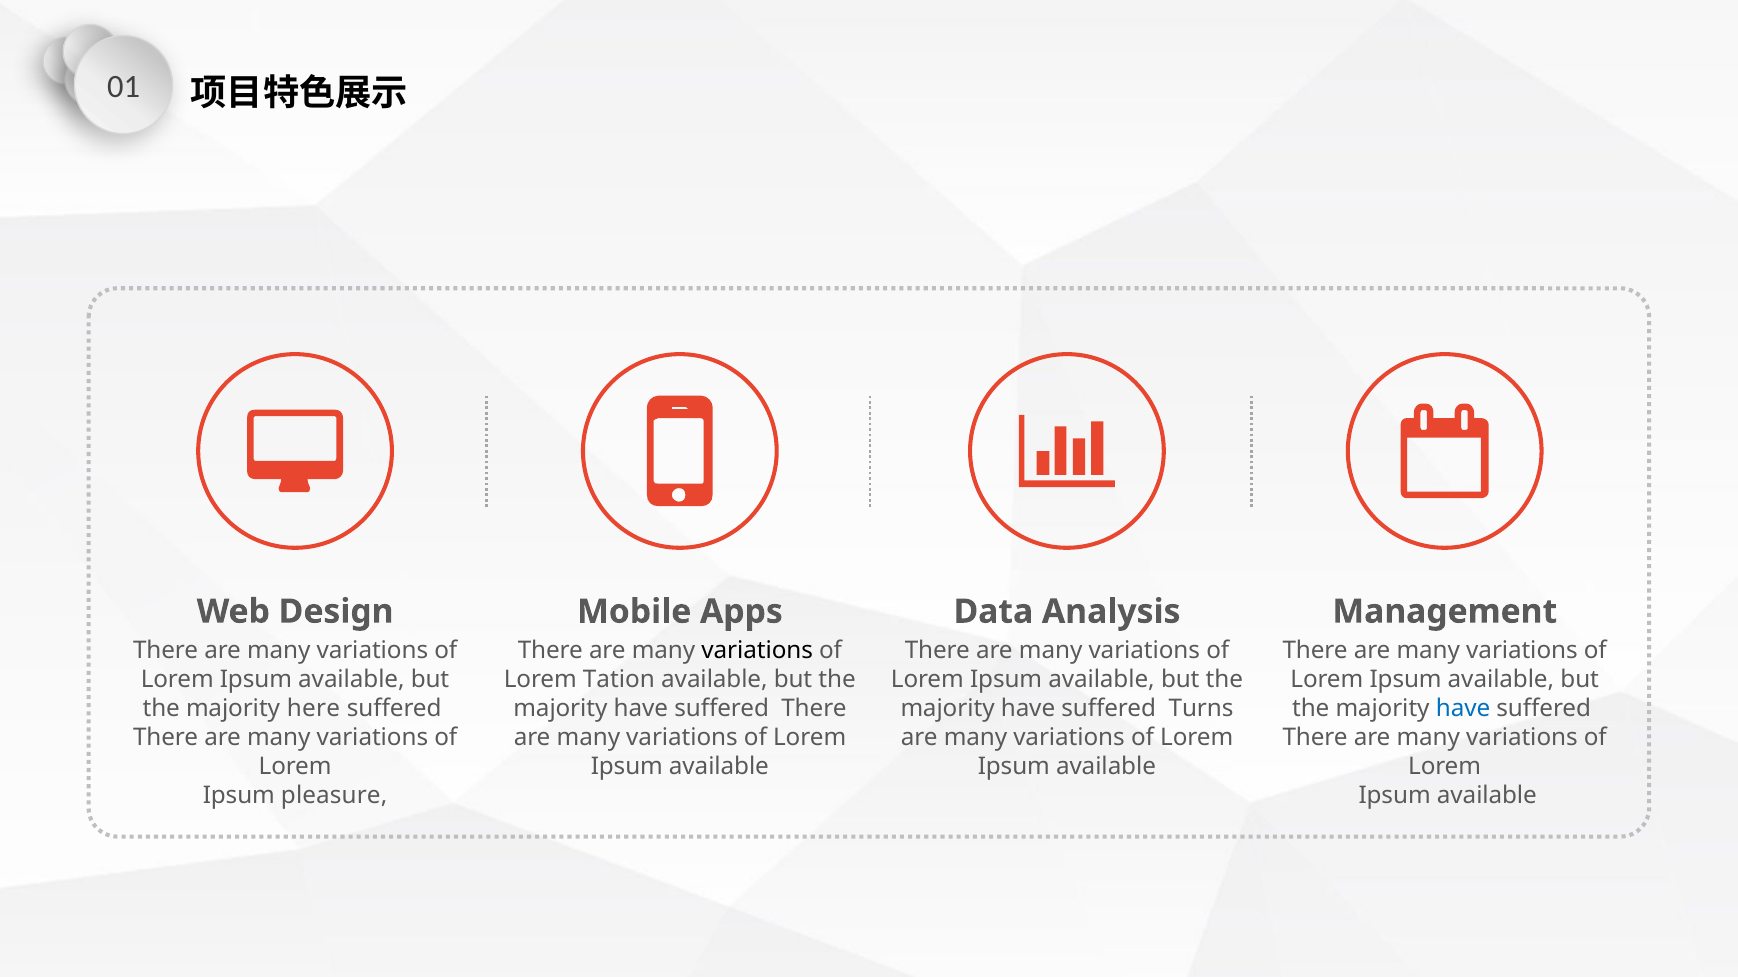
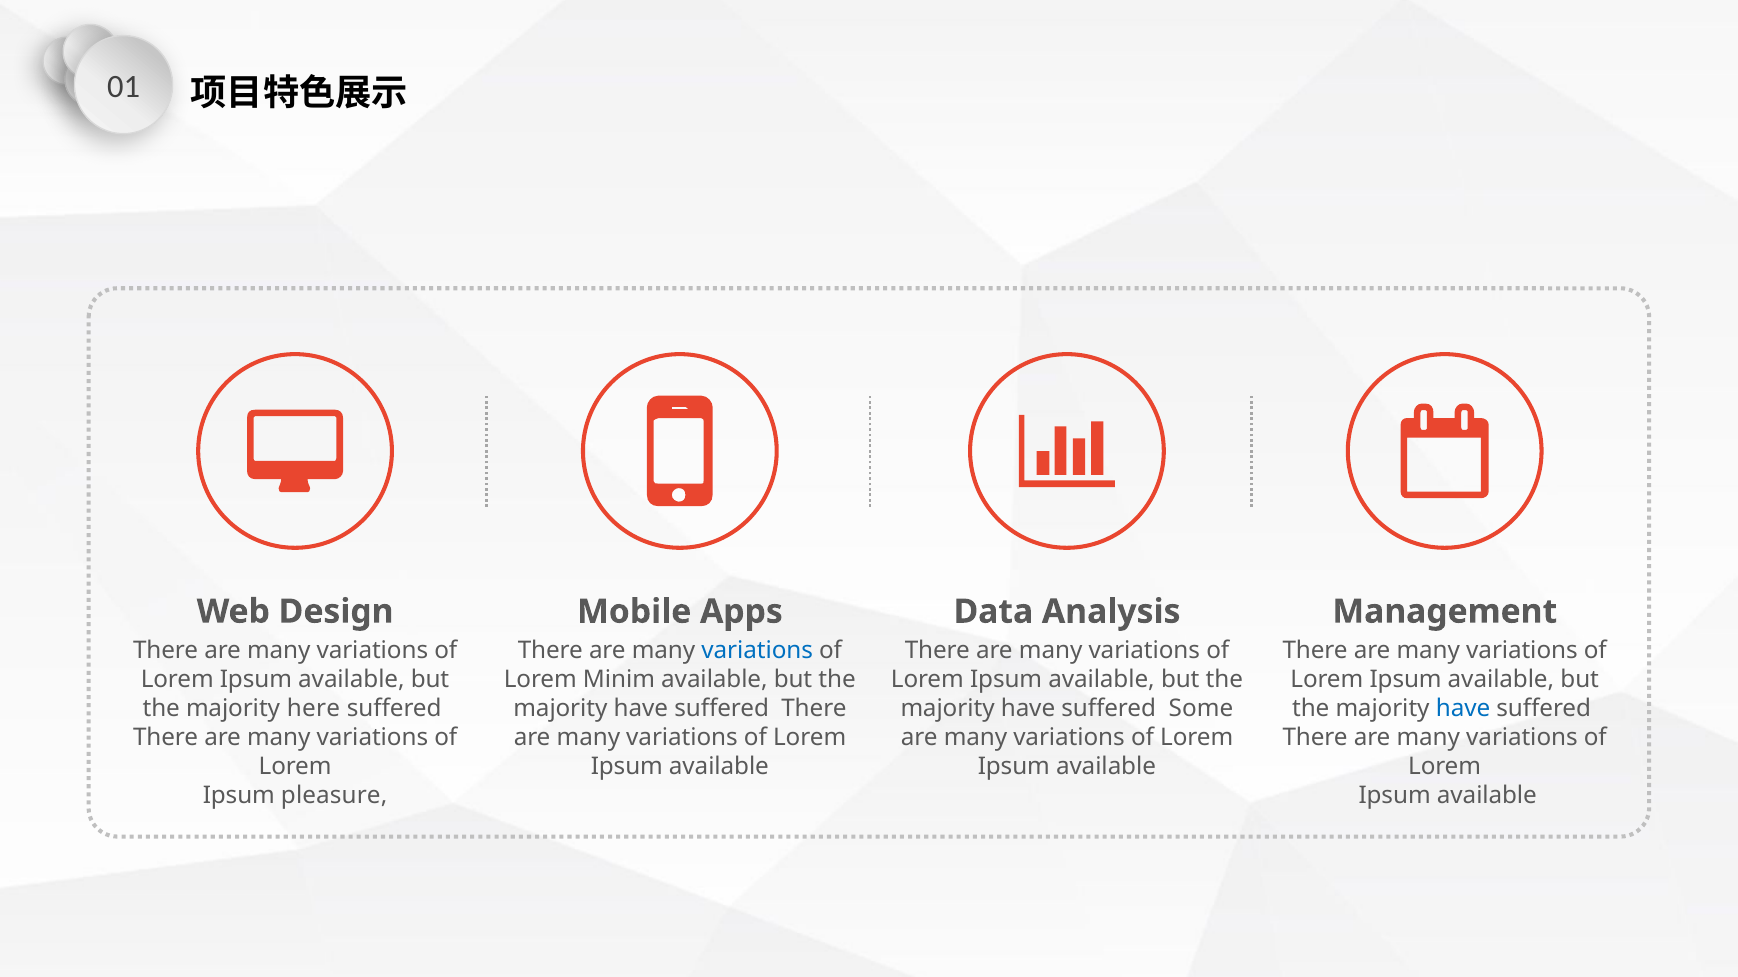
variations colour: black -> blue (757, 651)
Tation: Tation -> Minim (619, 680)
Turns: Turns -> Some (1201, 709)
